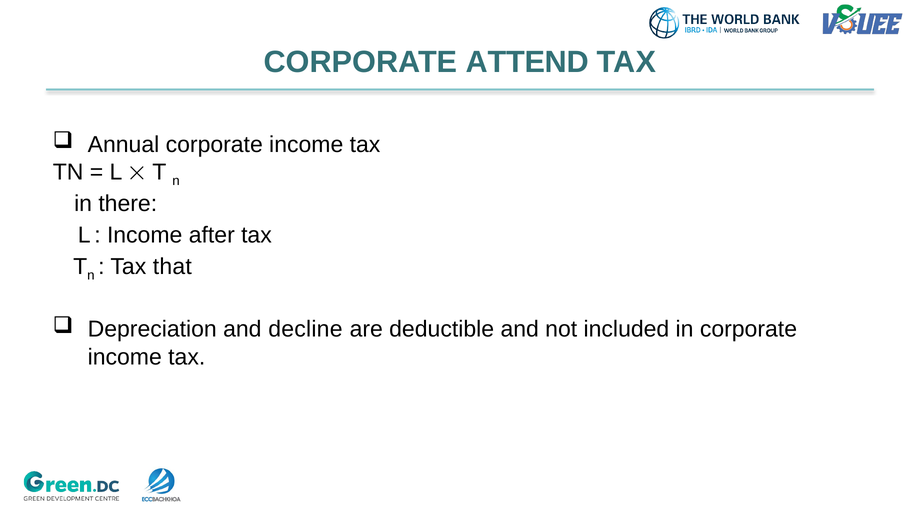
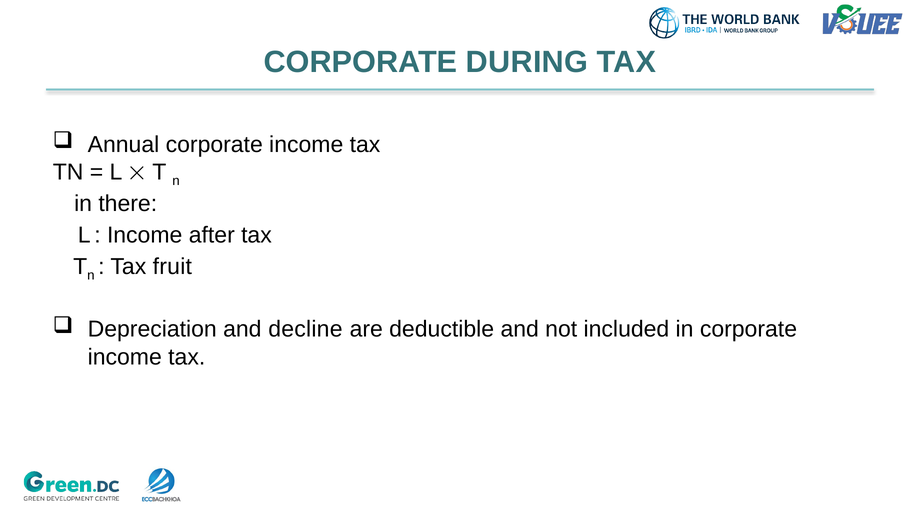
ATTEND: ATTEND -> DURING (527, 62)
that: that -> fruit (172, 266)
